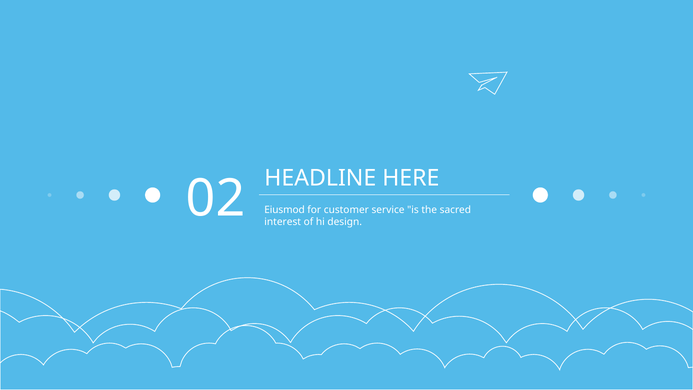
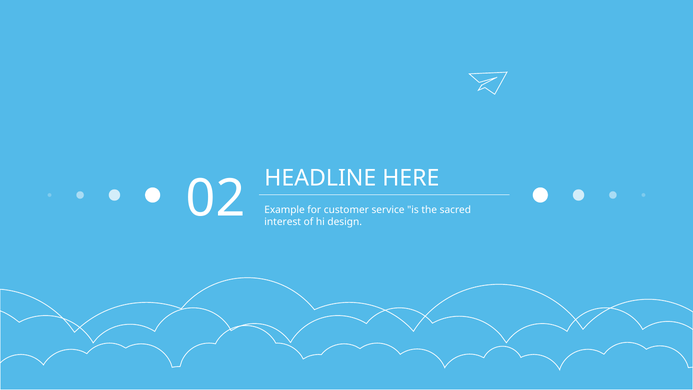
Eiusmod: Eiusmod -> Example (285, 210)
